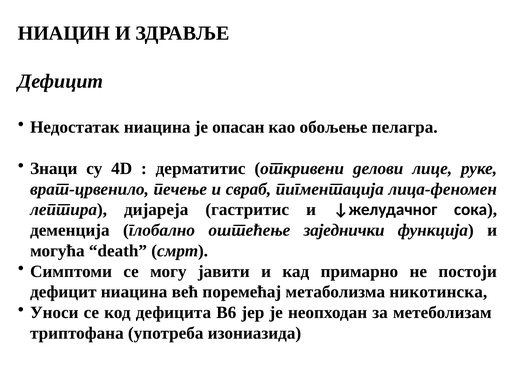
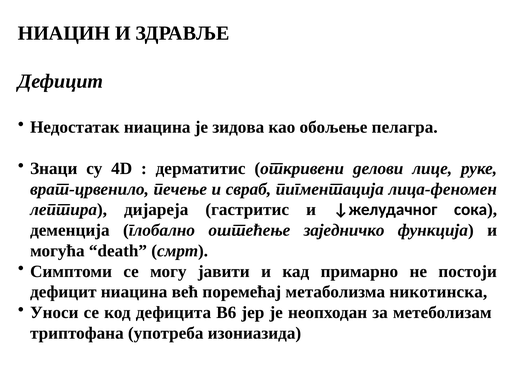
опасан: опасан -> зидова (238, 127)
заједнички: заједнички -> заједничко (344, 230)
